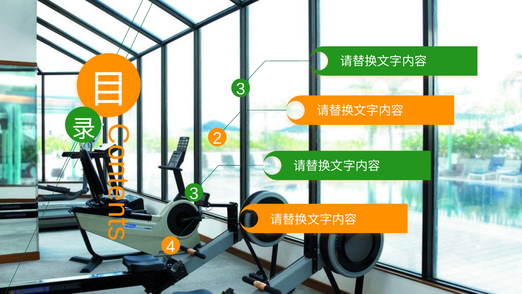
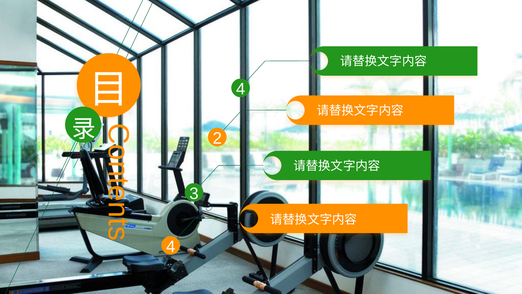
3: 3 -> 4 (241, 89)
